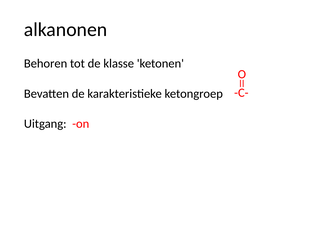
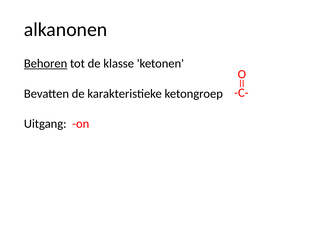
Behoren underline: none -> present (46, 64)
